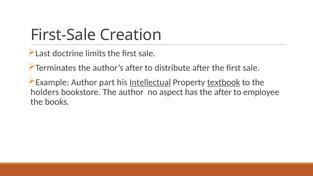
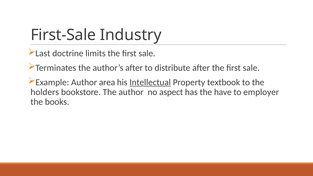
Creation: Creation -> Industry (131, 35)
part: part -> area (107, 82)
textbook underline: present -> none (224, 82)
the after: after -> have (223, 92)
employee: employee -> employer (261, 92)
